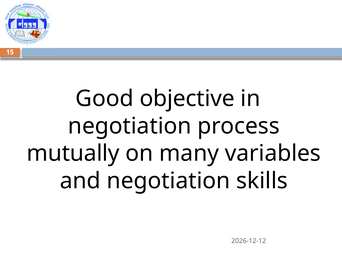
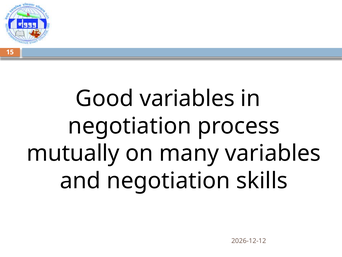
Good objective: objective -> variables (187, 98)
